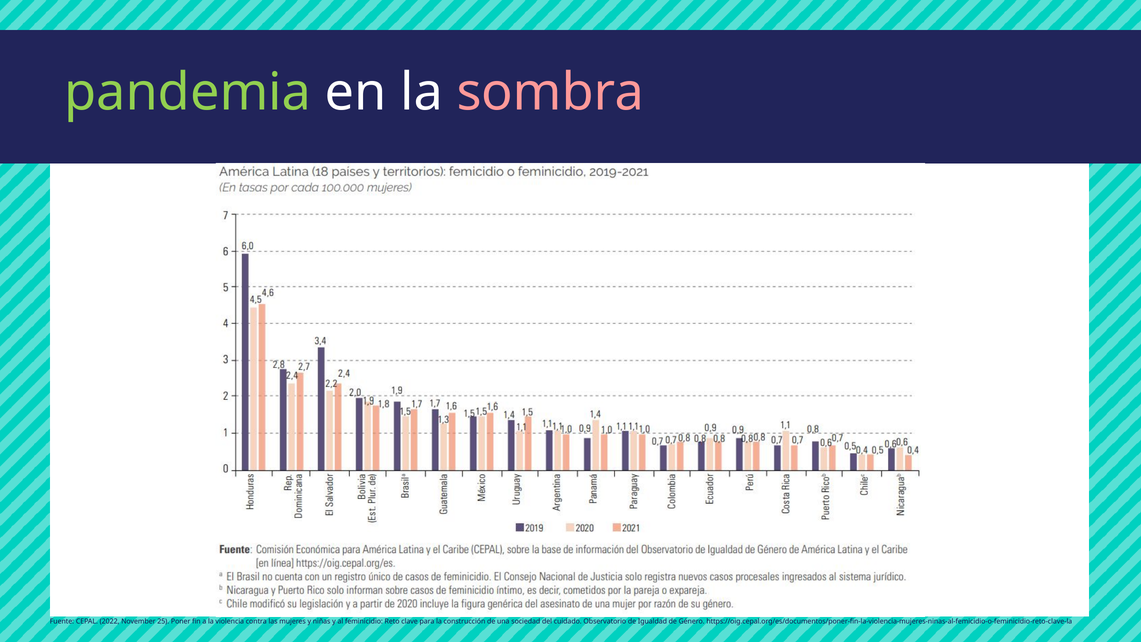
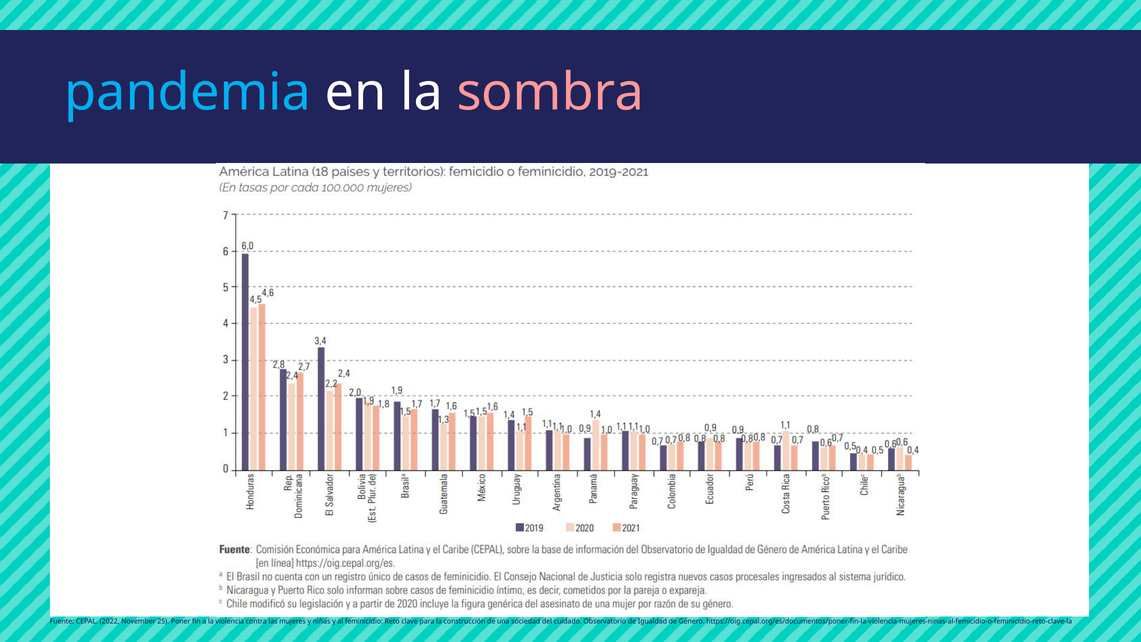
pandemia colour: light green -> light blue (188, 92)
